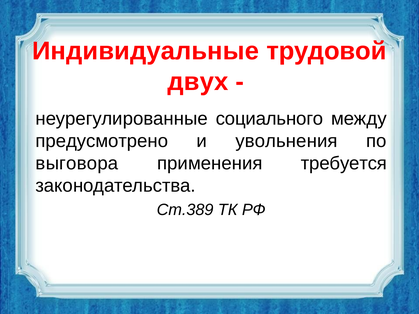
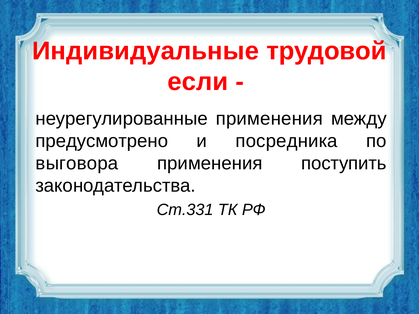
двух: двух -> если (198, 82)
неурегулированные социального: социального -> применения (269, 119)
увольнения: увольнения -> посредника (286, 141)
требуется: требуется -> поступить (344, 164)
Ст.389: Ст.389 -> Ст.331 (185, 210)
